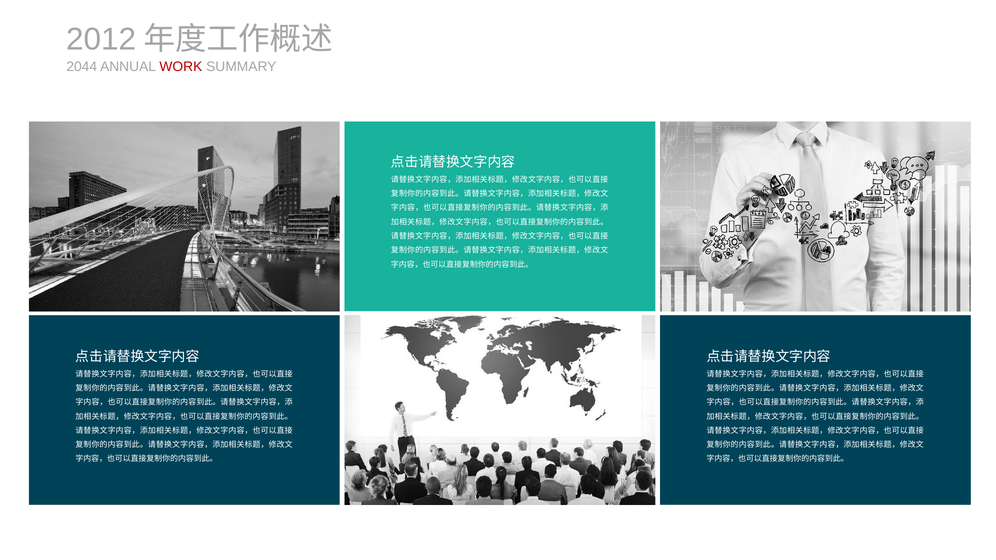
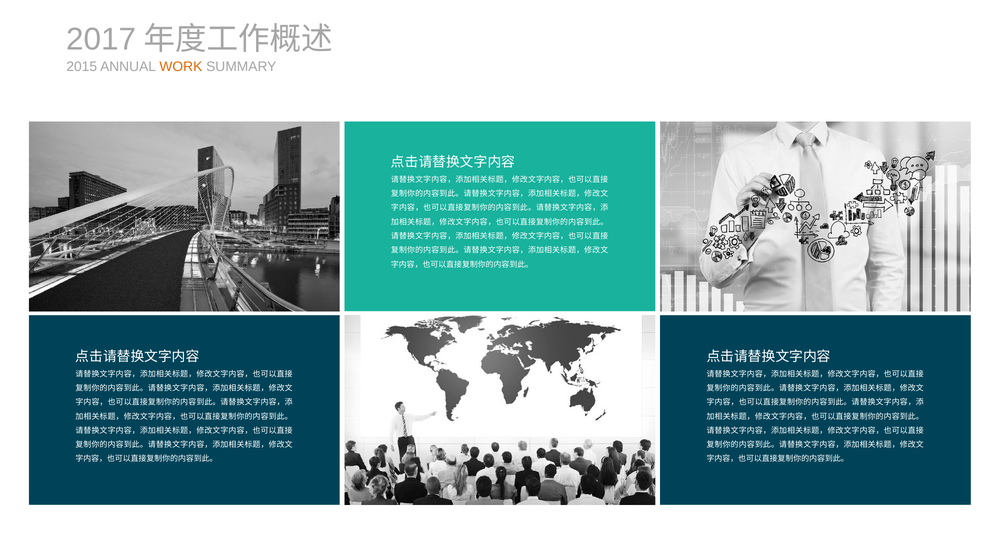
2012: 2012 -> 2017 (101, 39)
2044: 2044 -> 2015 (82, 67)
WORK colour: red -> orange (181, 67)
